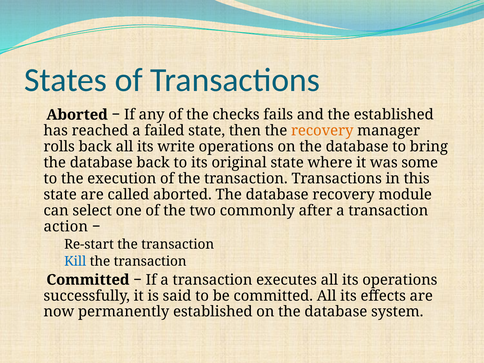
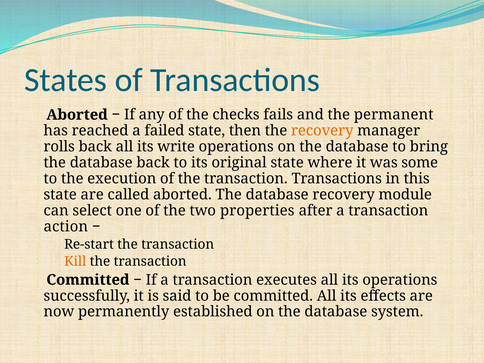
the established: established -> permanent (394, 115)
commonly: commonly -> properties (257, 211)
Kill colour: blue -> orange (75, 262)
